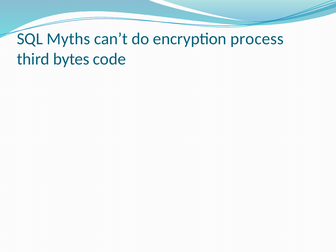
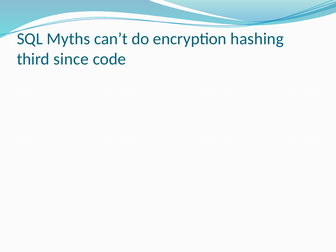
process: process -> hashing (257, 39)
bytes: bytes -> since (71, 59)
